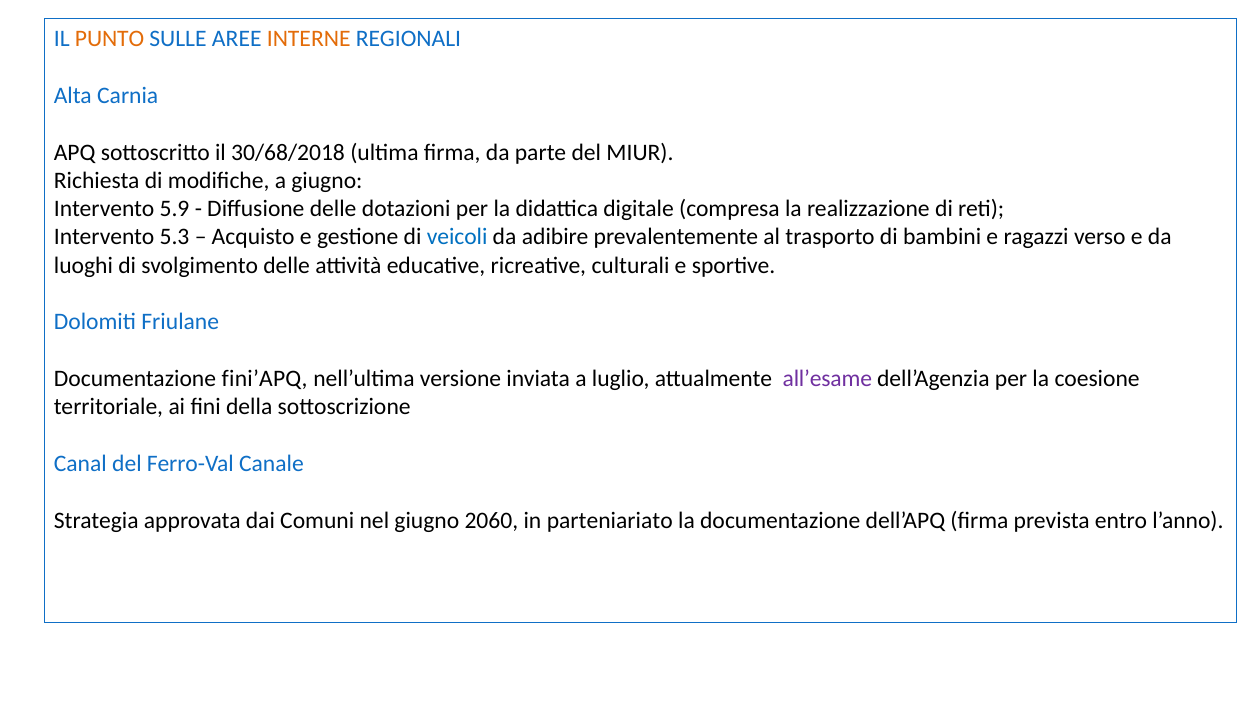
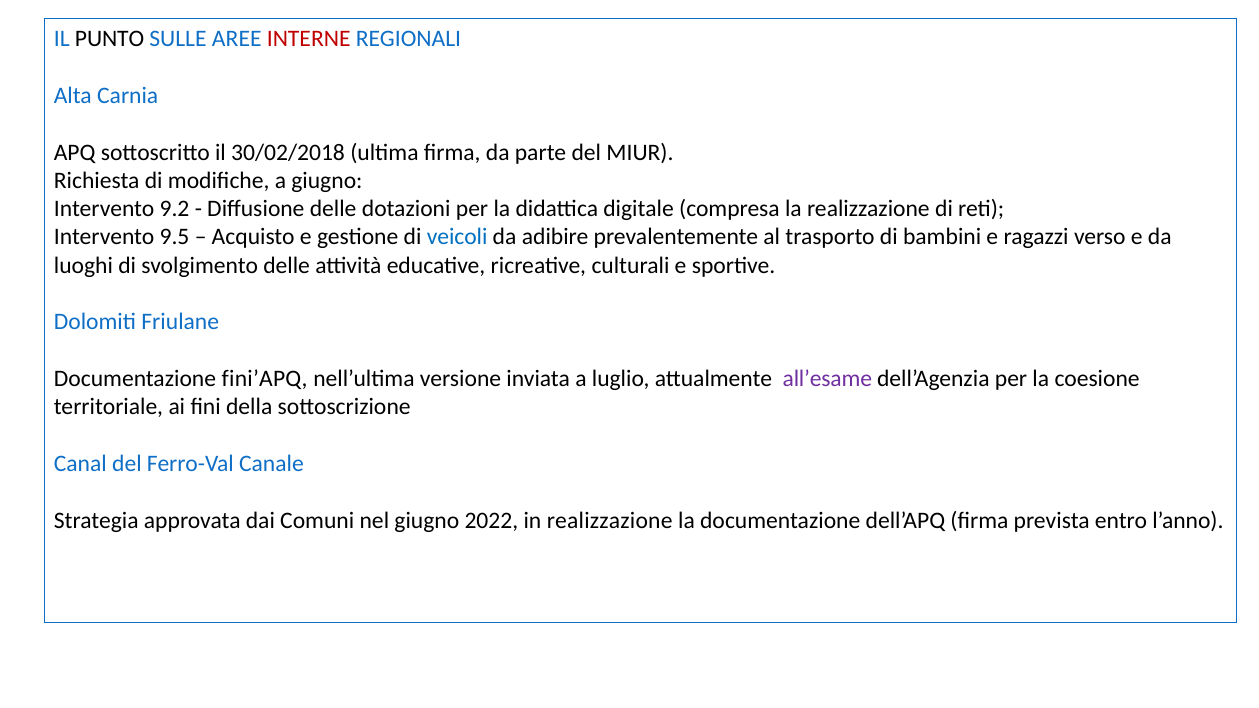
PUNTO colour: orange -> black (110, 39)
INTERNE colour: orange -> red (309, 39)
30/68/2018: 30/68/2018 -> 30/02/2018 (288, 152)
5.9: 5.9 -> 9.2 (175, 209)
5.3: 5.3 -> 9.5 (175, 237)
2060: 2060 -> 2022 (491, 521)
in parteniariato: parteniariato -> realizzazione (610, 521)
